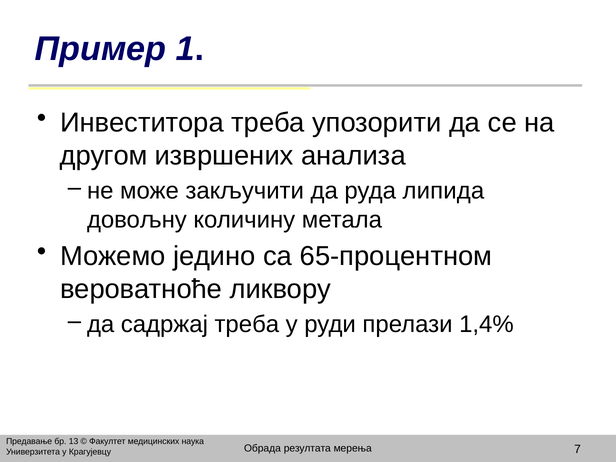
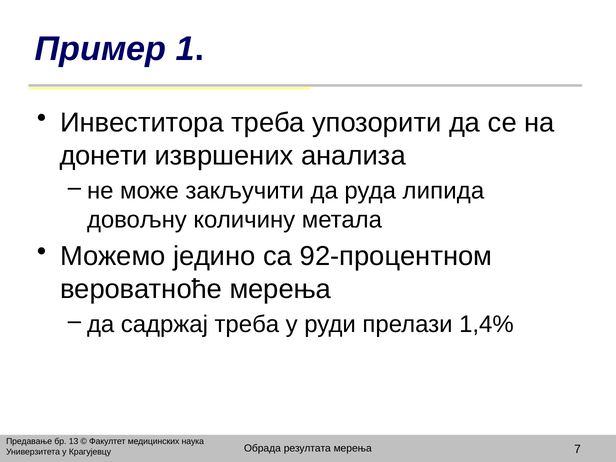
другом: другом -> донети (104, 156)
65-процентном: 65-процентном -> 92-процентном (396, 256)
вероватноће ликвору: ликвору -> мерења (280, 289)
